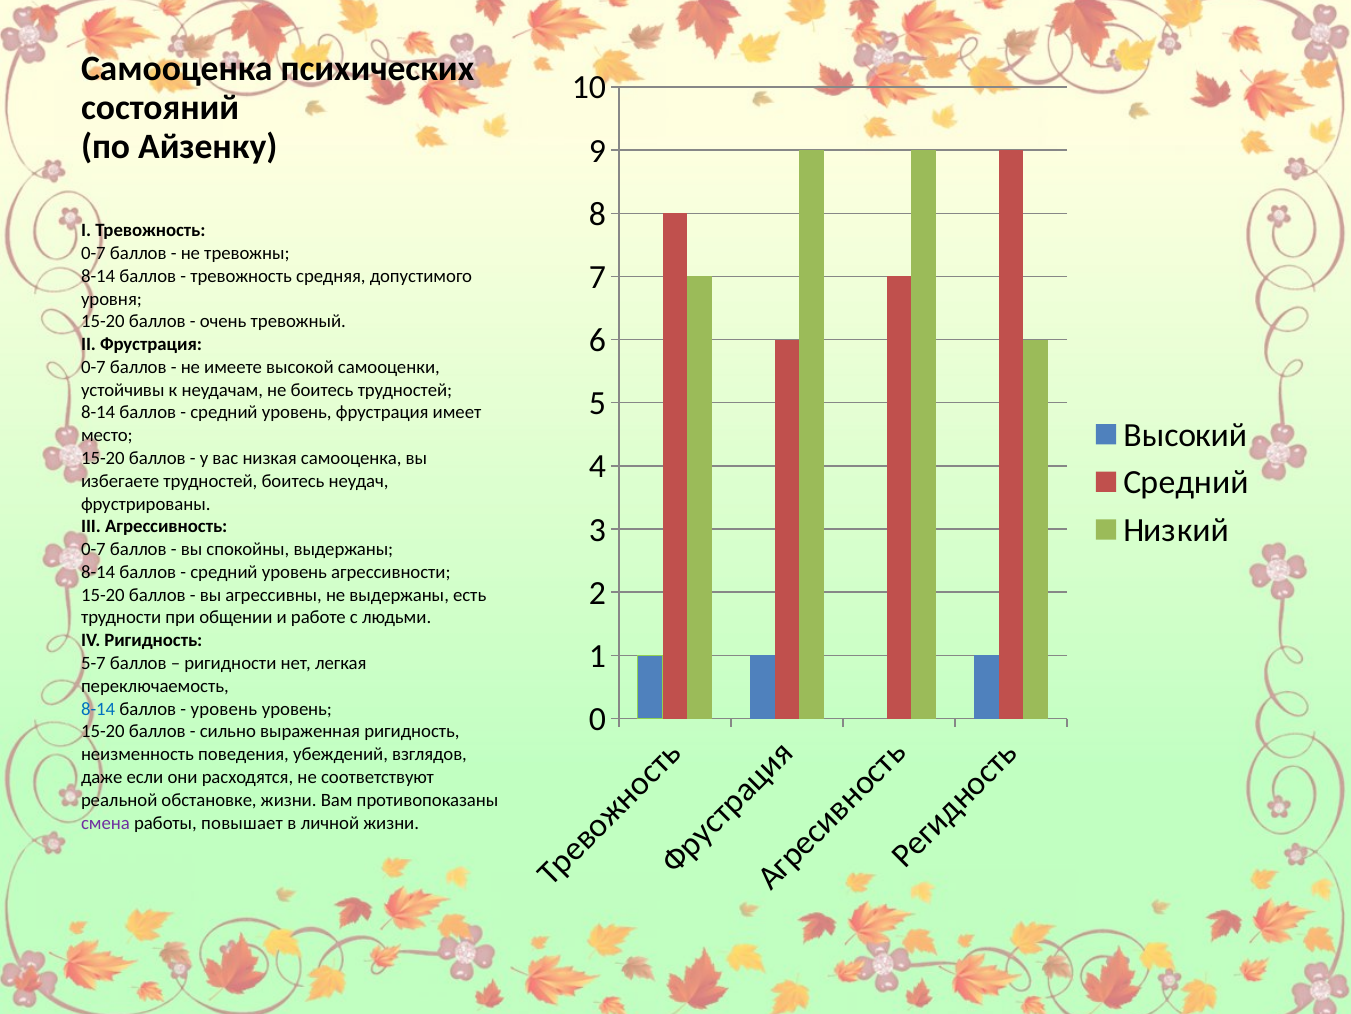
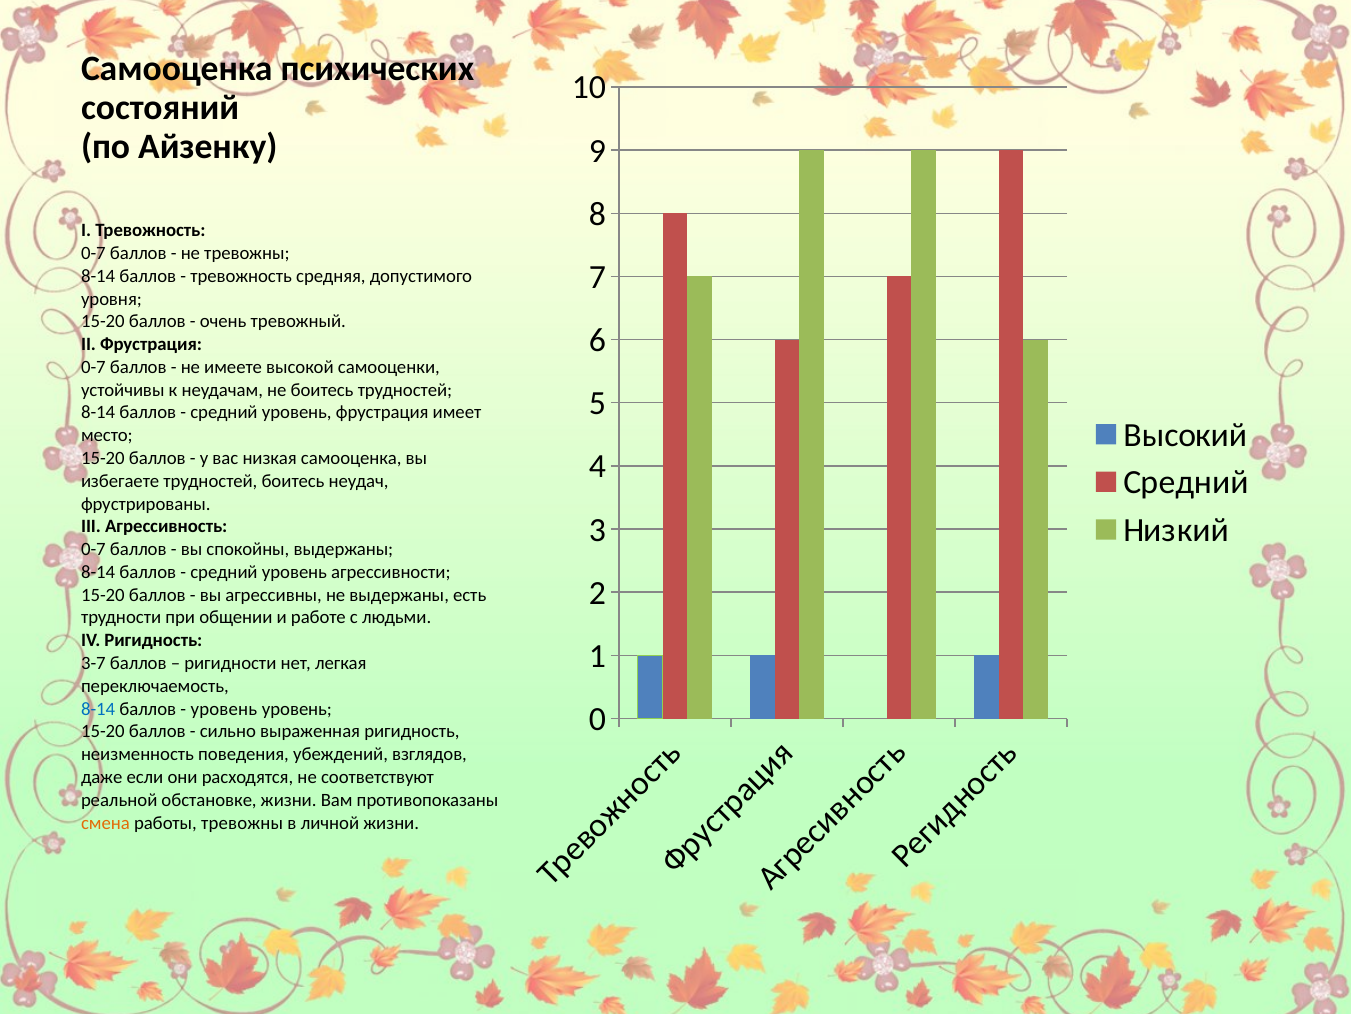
5-7: 5-7 -> 3-7 (93, 663)
смена colour: purple -> orange (105, 822)
работы повышает: повышает -> тревожны (242, 822)
